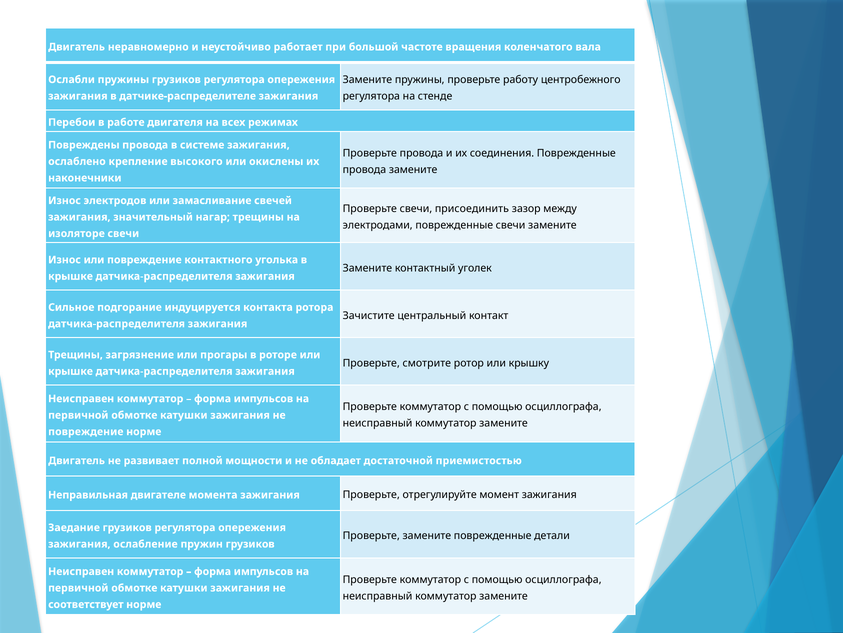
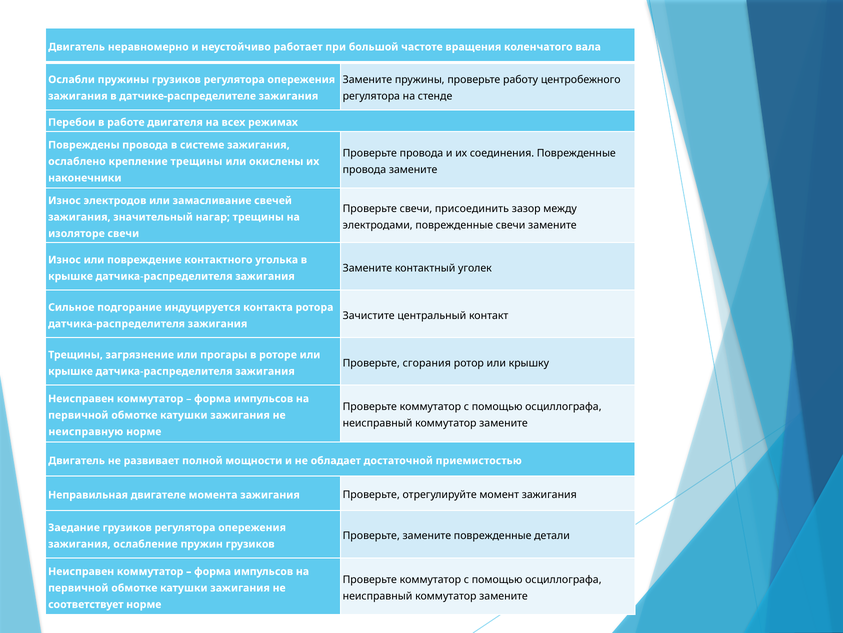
крепление высокого: высокого -> трещины (196, 161)
смотрите: смотрите -> сгорания (427, 363)
повреждение: повреждение -> неисправную (86, 431)
